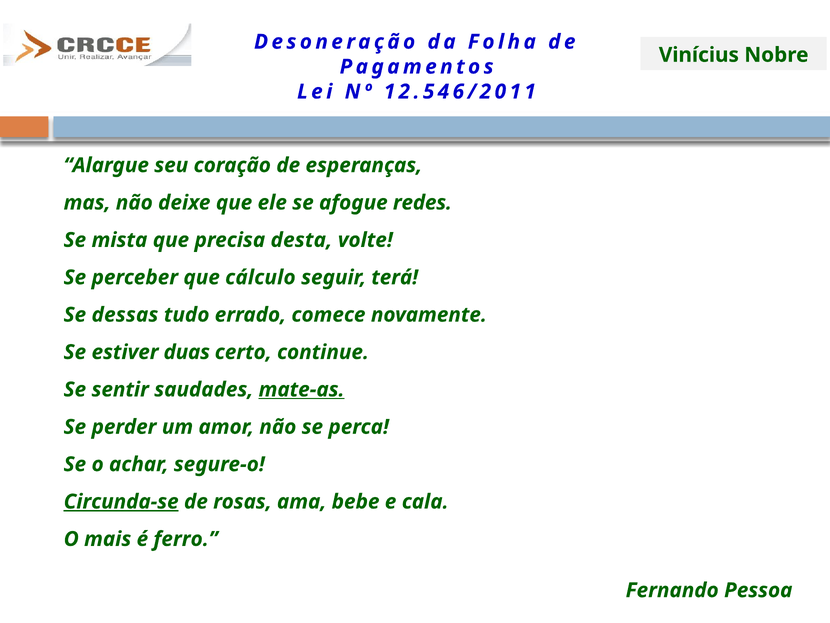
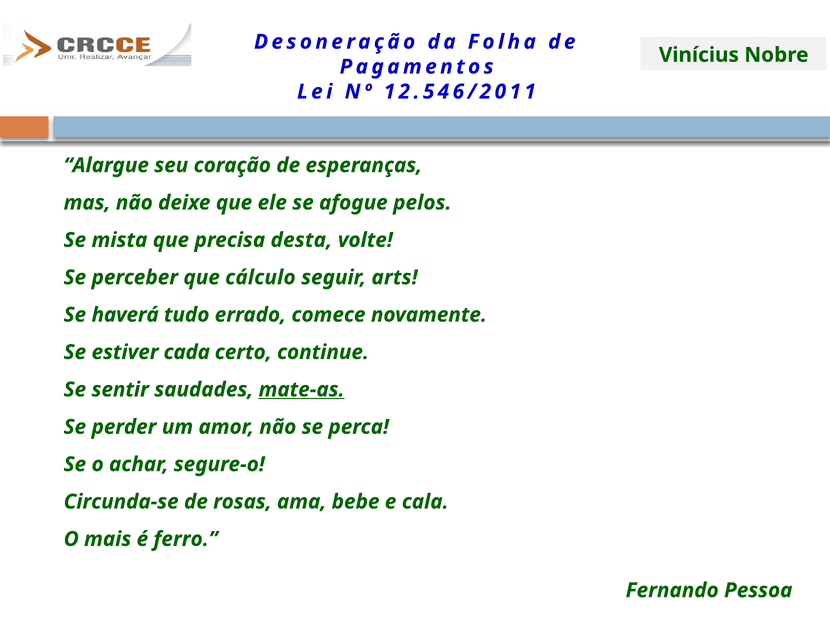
redes: redes -> pelos (422, 203)
terá: terá -> arts (395, 277)
dessas: dessas -> haverá (125, 315)
duas: duas -> cada (187, 352)
Circunda-se underline: present -> none (121, 501)
